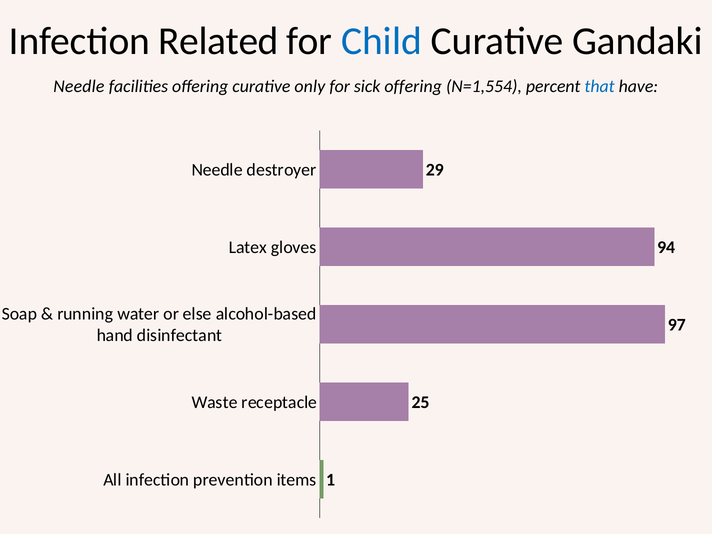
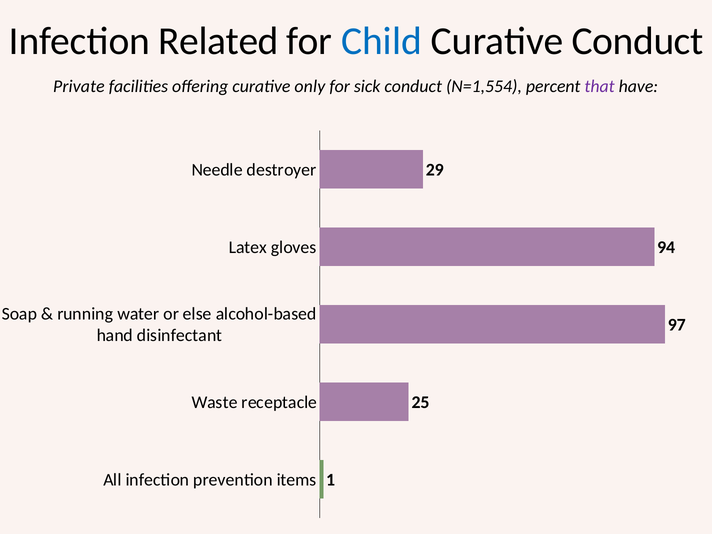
Curative Gandaki: Gandaki -> Conduct (638, 41)
Needle: Needle -> Private (79, 87)
sick offering: offering -> conduct (413, 87)
that colour: blue -> purple (600, 87)
